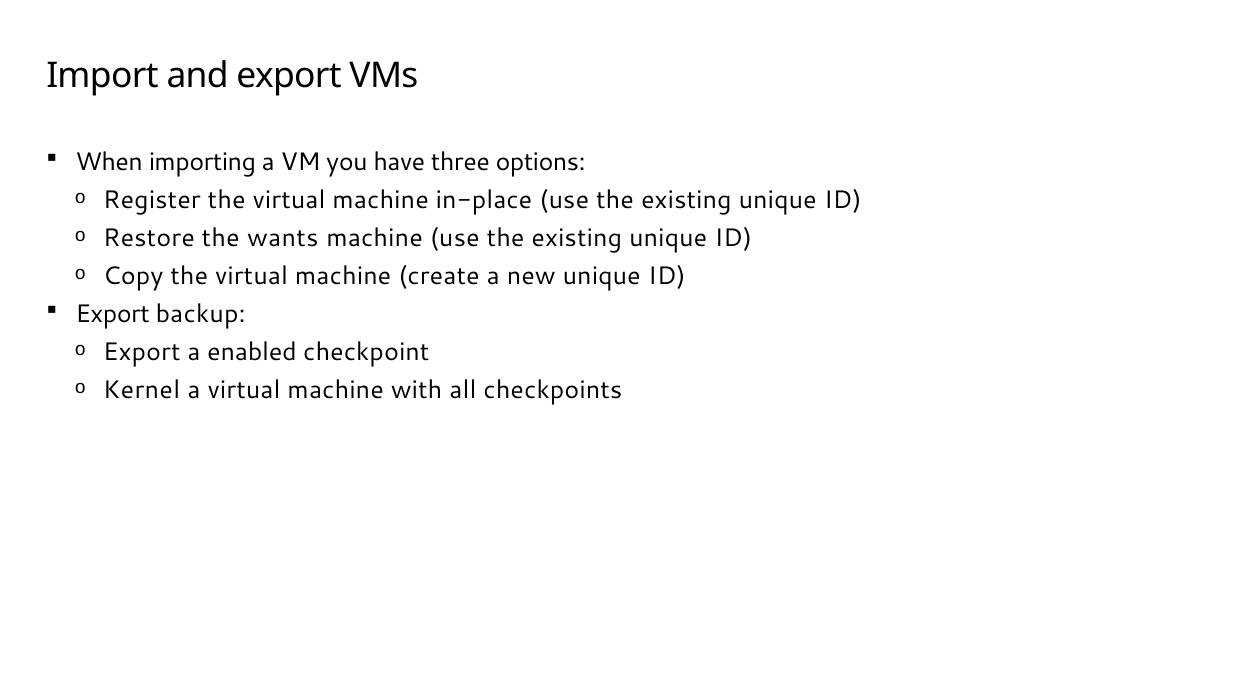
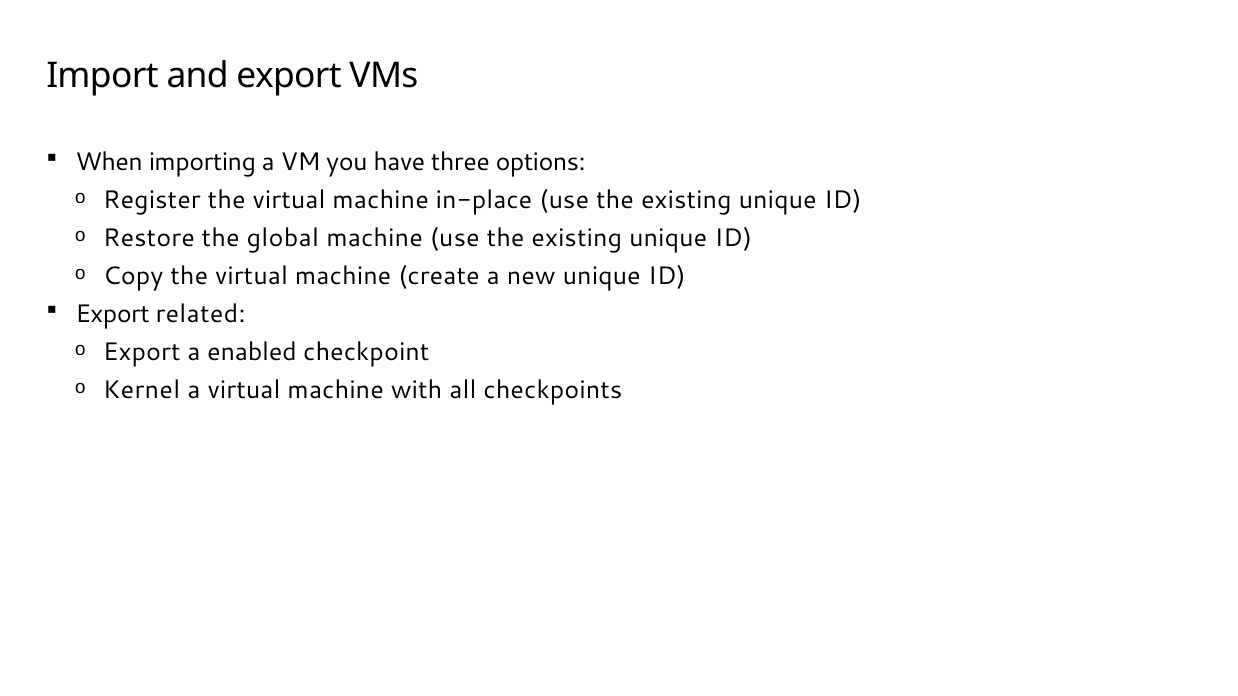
wants: wants -> global (283, 239)
backup: backup -> related (201, 315)
